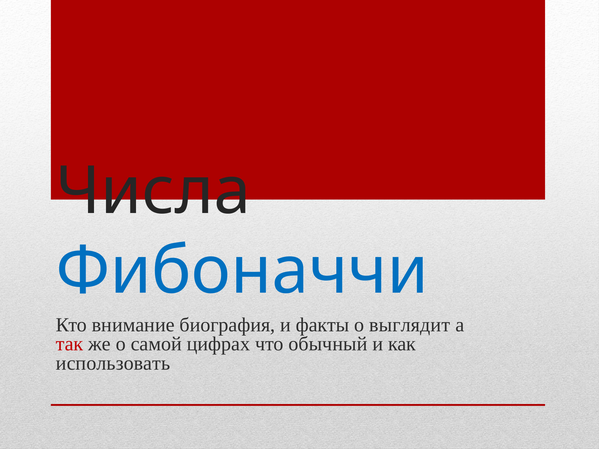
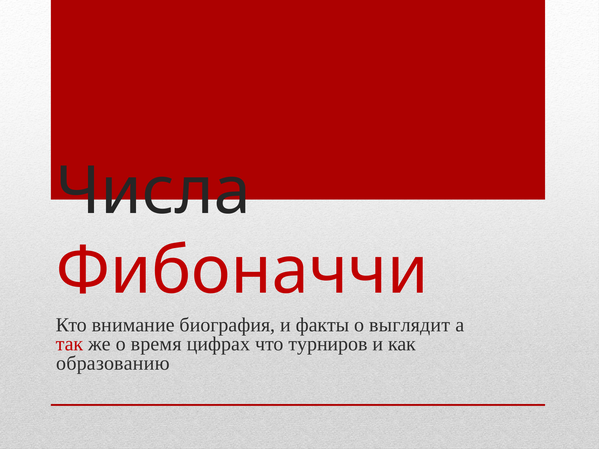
Фибоначчи colour: blue -> red (242, 271)
самой: самой -> время (156, 344)
обычный: обычный -> турниров (328, 344)
использовать: использовать -> образованию (113, 363)
